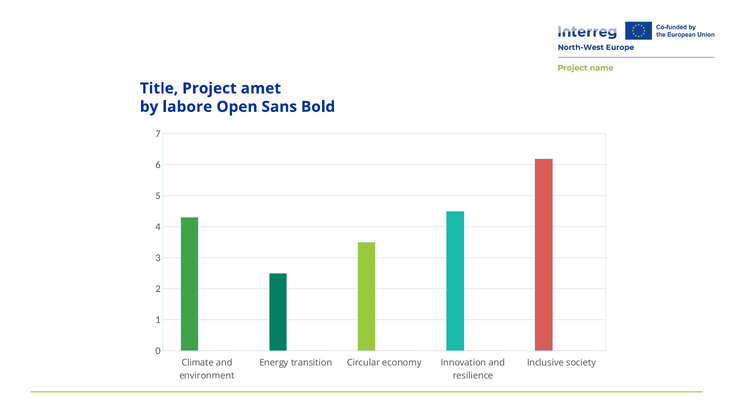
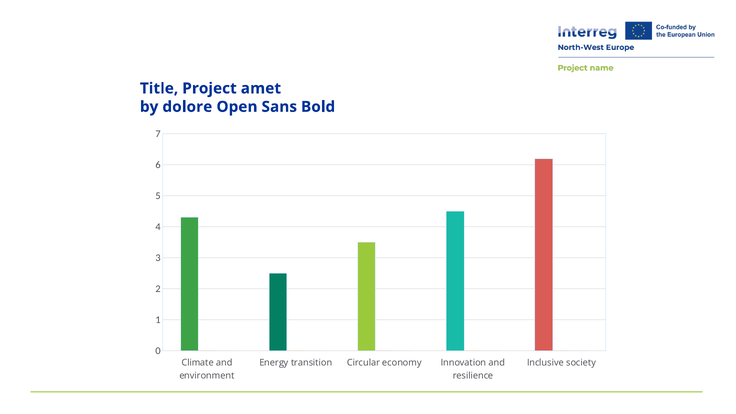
labore: labore -> dolore (187, 107)
